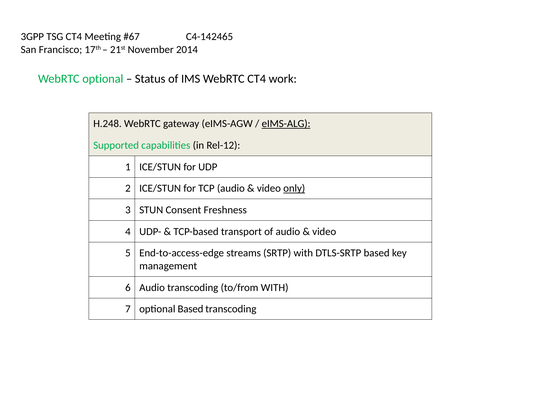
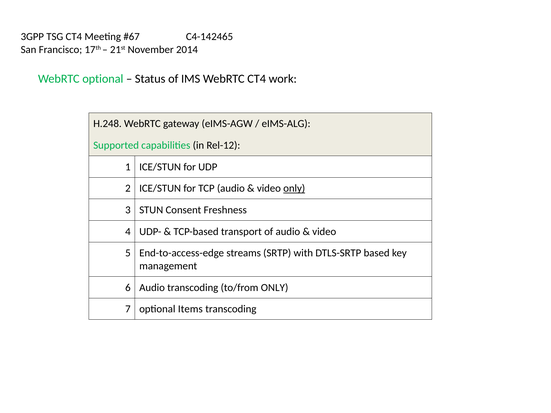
eIMS-ALG underline: present -> none (286, 124)
to/from WITH: WITH -> ONLY (275, 288)
optional Based: Based -> Items (190, 309)
